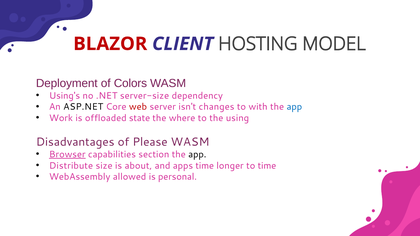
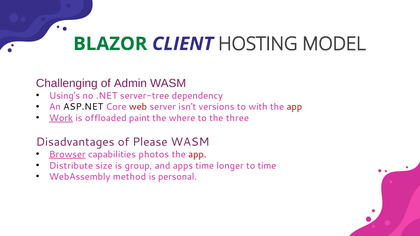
BLAZOR colour: red -> green (110, 44)
Deployment: Deployment -> Challenging (67, 83)
Colors: Colors -> Admin (130, 83)
server-size: server-size -> server-tree (145, 96)
changes: changes -> versions (217, 107)
app colour: blue -> red (294, 107)
Work underline: none -> present (61, 118)
state: state -> paint (140, 118)
using: using -> three (237, 118)
section: section -> photos (154, 155)
app colour: black -> red (197, 155)
about: about -> group (138, 166)
allowed: allowed -> method (129, 177)
